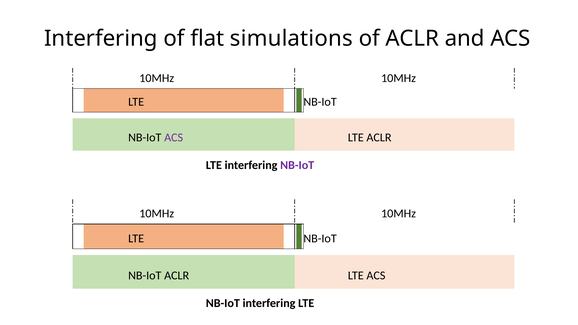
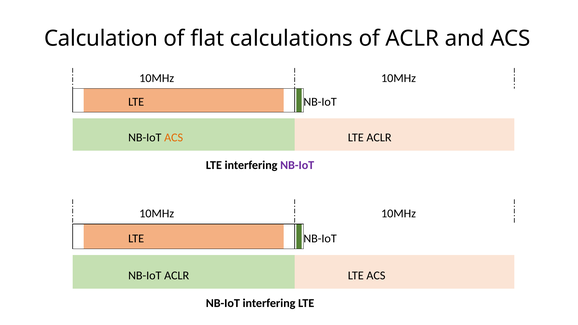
Interfering: Interfering -> Calculation (101, 39)
simulations: simulations -> calculations (291, 39)
ACS colour: purple -> orange (174, 137)
